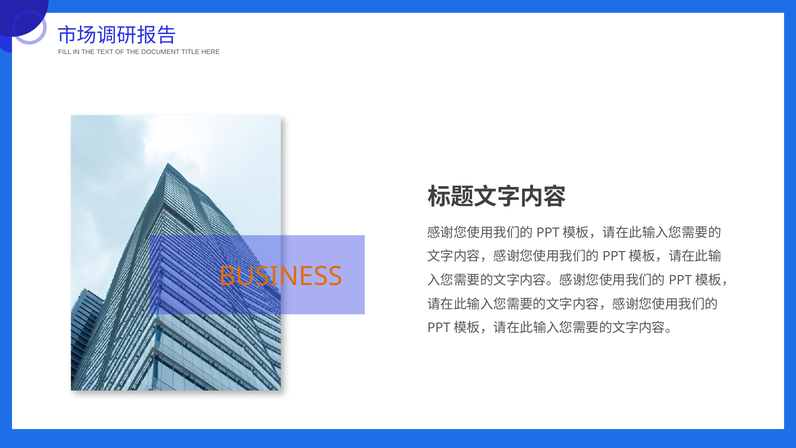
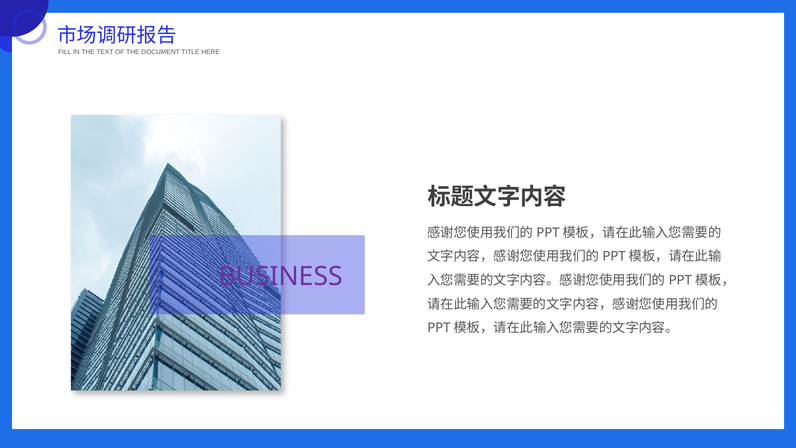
BUSINESS colour: orange -> purple (281, 276)
